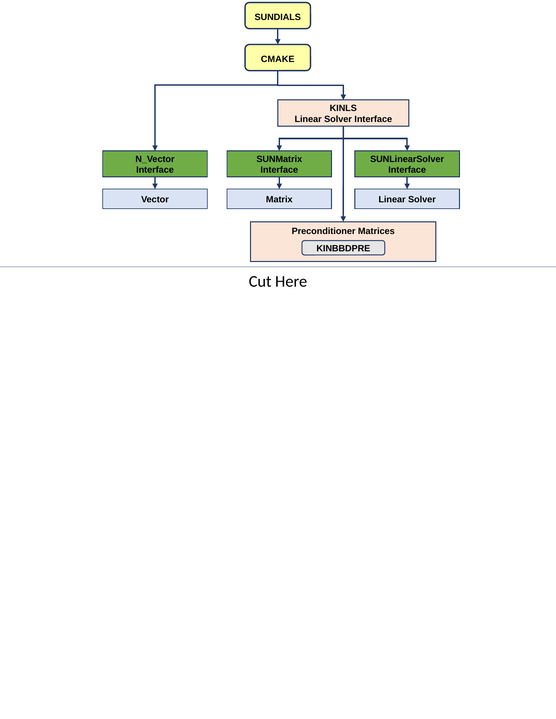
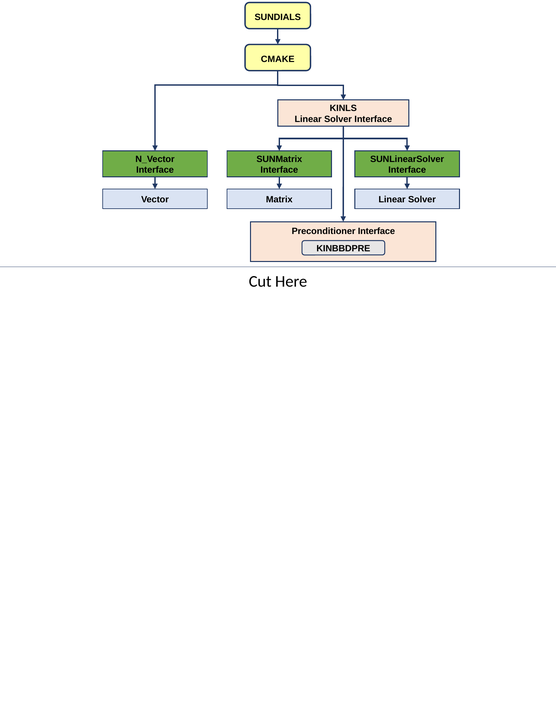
Preconditioner Matrices: Matrices -> Interface (376, 231)
